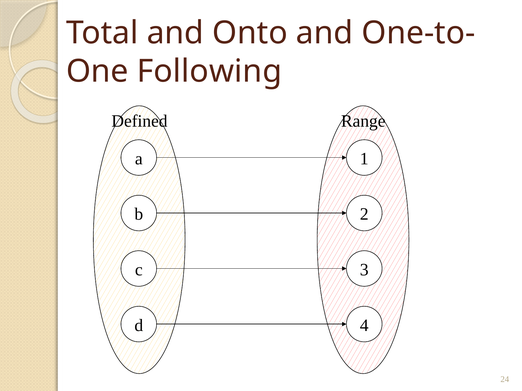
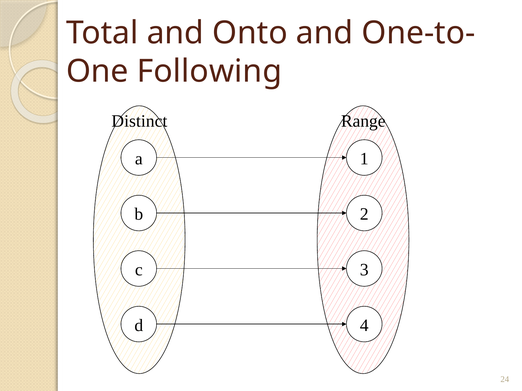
Defined: Defined -> Distinct (139, 121)
